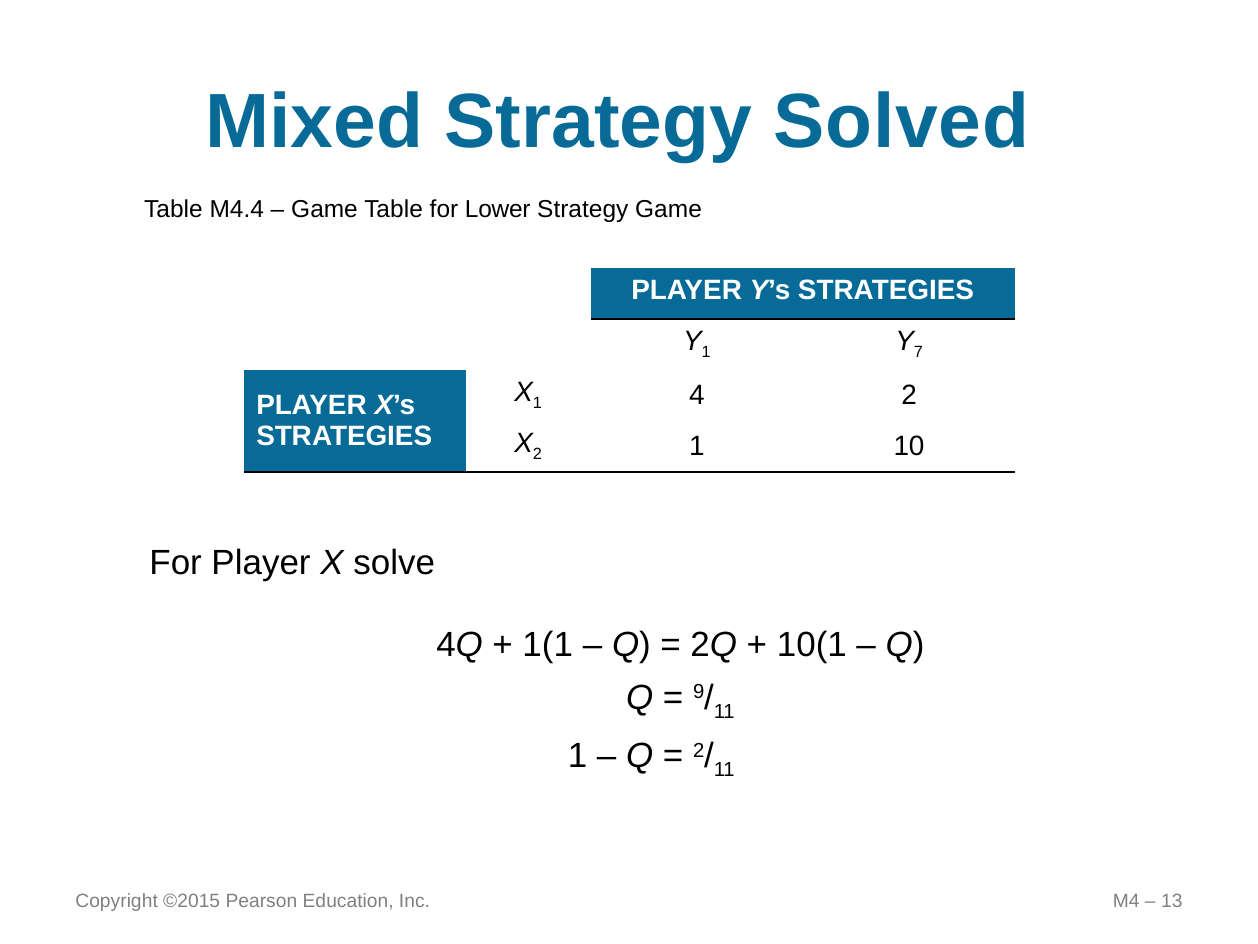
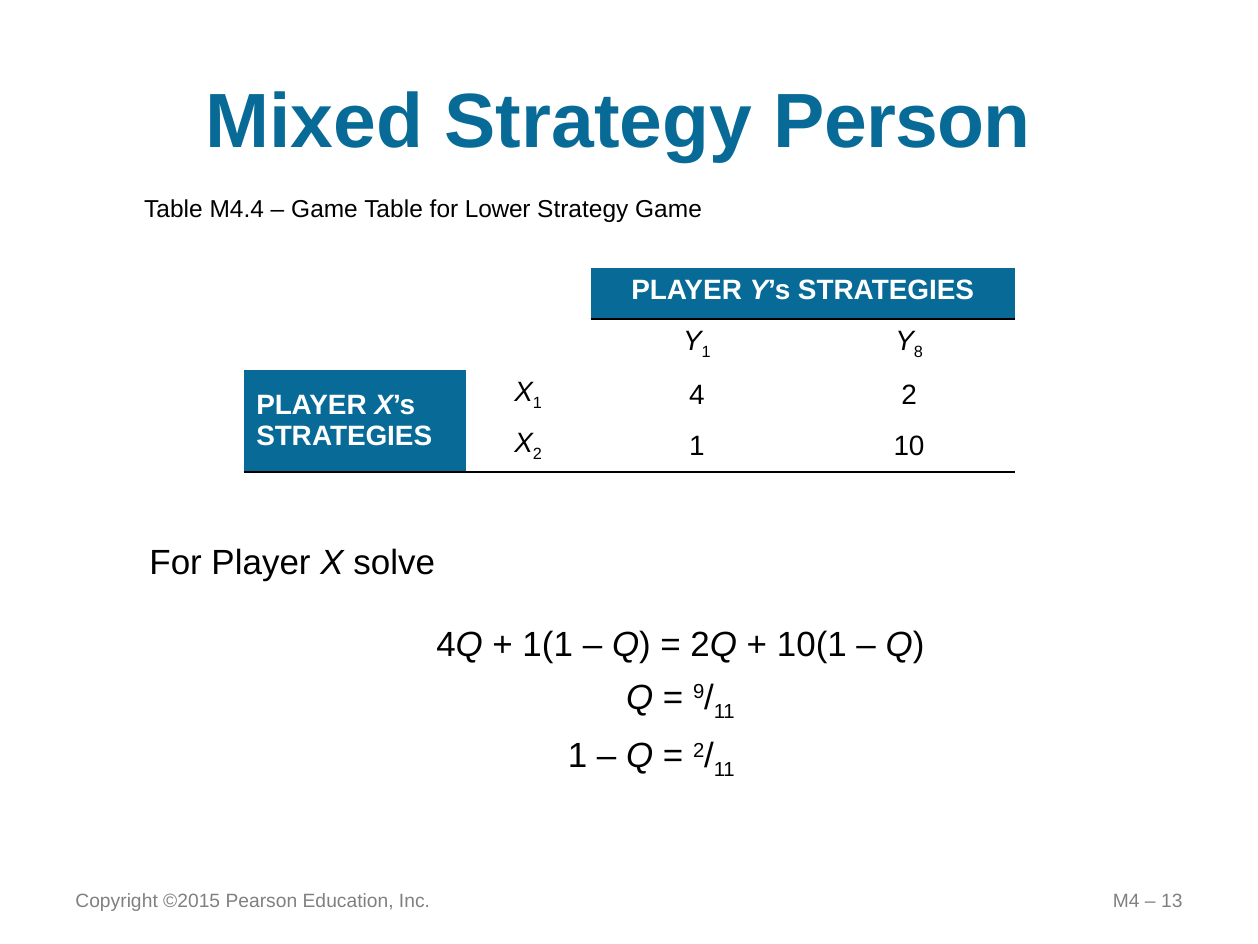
Solved: Solved -> Person (902, 122)
7: 7 -> 8 (918, 352)
